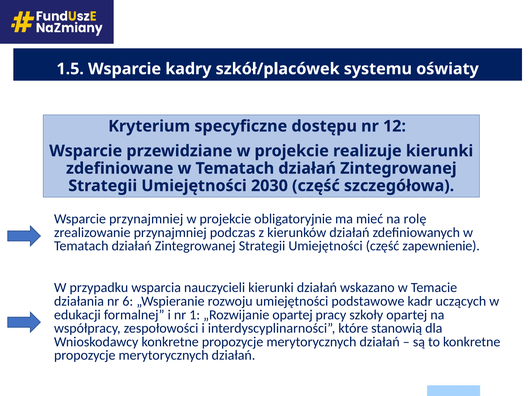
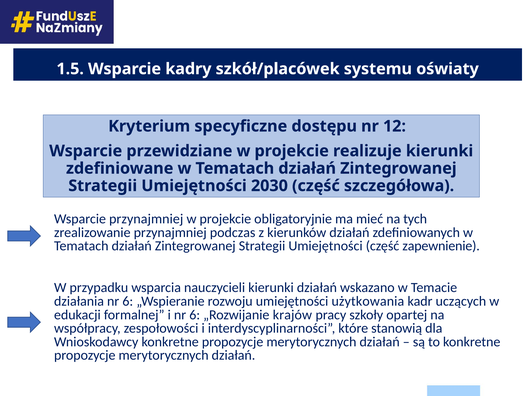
rolę: rolę -> tych (415, 219)
podstawowe: podstawowe -> użytkowania (368, 302)
i nr 1: 1 -> 6 (195, 315)
„Rozwijanie opartej: opartej -> krajów (292, 315)
